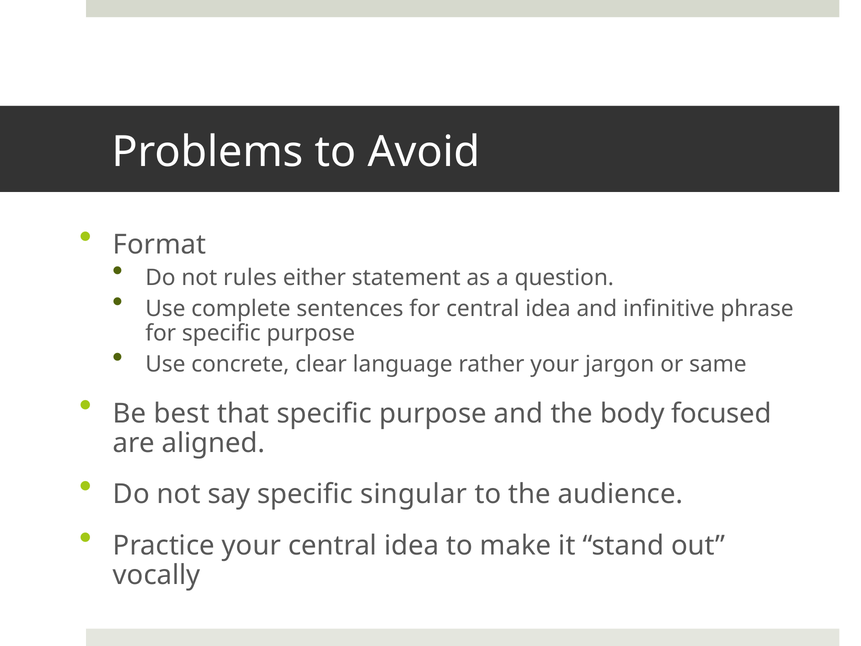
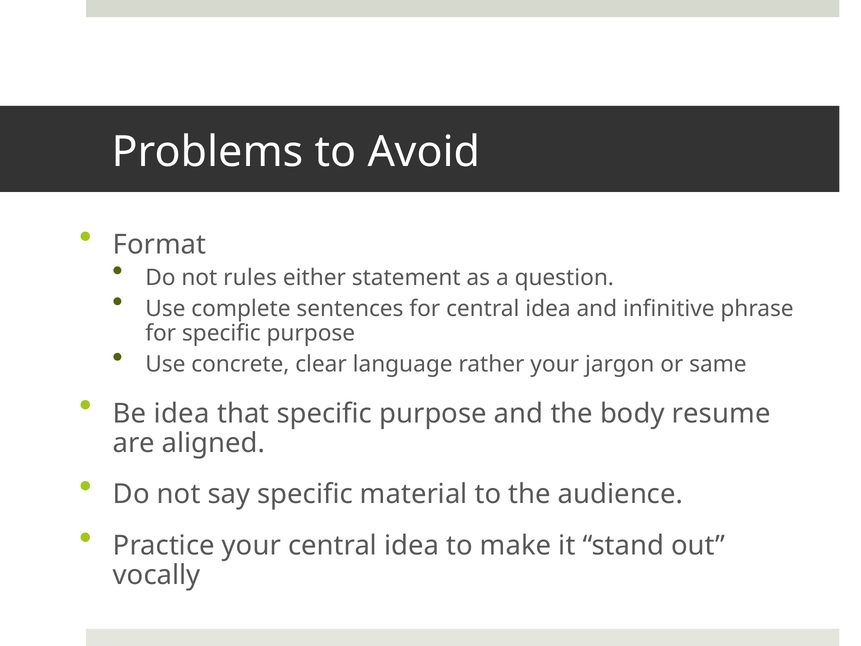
Be best: best -> idea (182, 413)
focused: focused -> resume (721, 413)
singular: singular -> material (414, 494)
